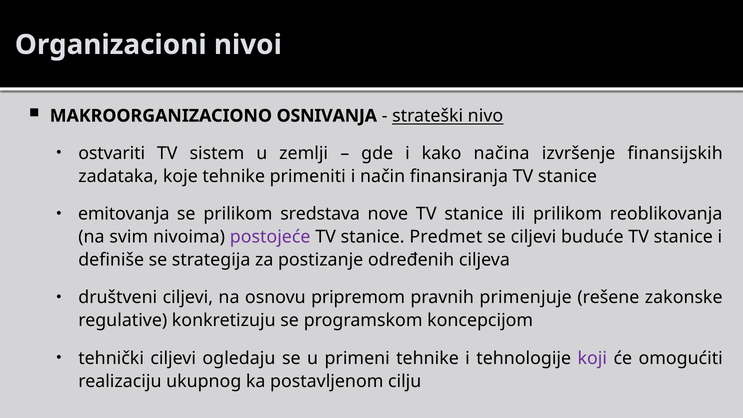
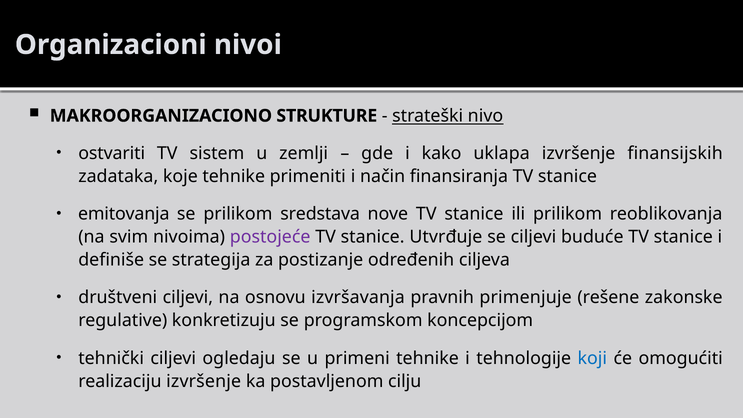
OSNIVANJA: OSNIVANJA -> STRUKTURE (327, 116)
načina: načina -> uklapa (502, 153)
Predmet: Predmet -> Utvrđuje (446, 237)
pripremom: pripremom -> izvršavanja (358, 298)
koji colour: purple -> blue (592, 358)
realizaciju ukupnog: ukupnog -> izvršenje (204, 381)
